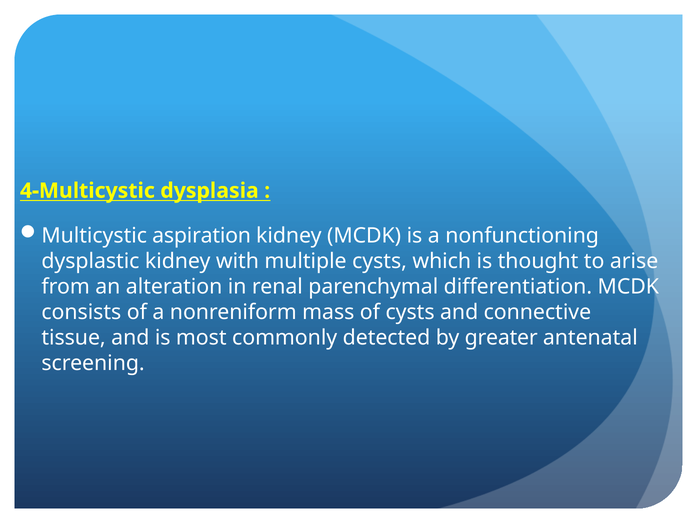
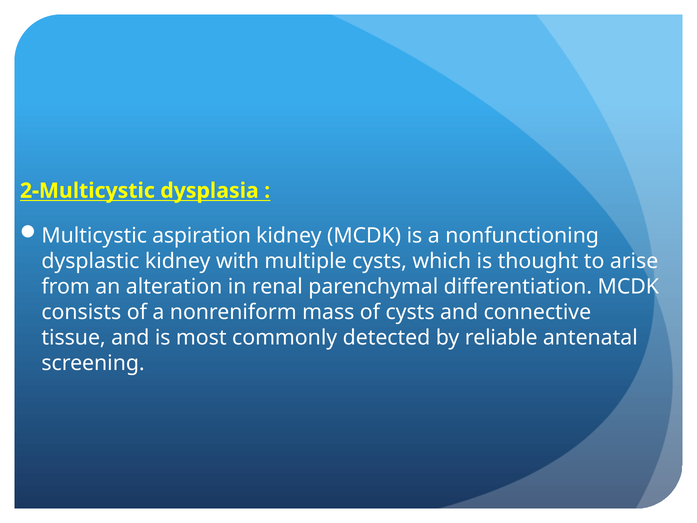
4-Multicystic: 4-Multicystic -> 2-Multicystic (87, 191)
greater: greater -> reliable (501, 338)
